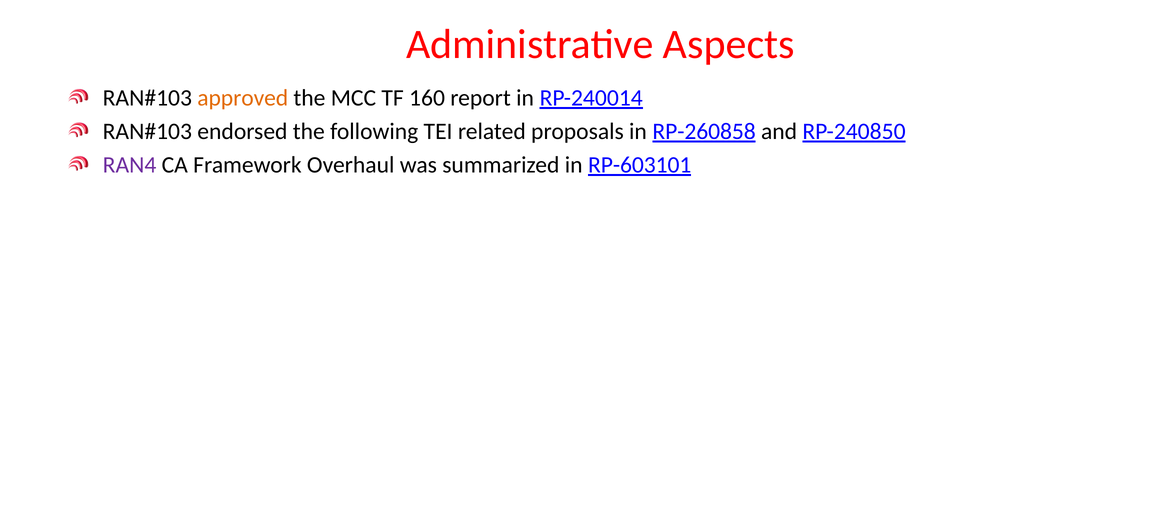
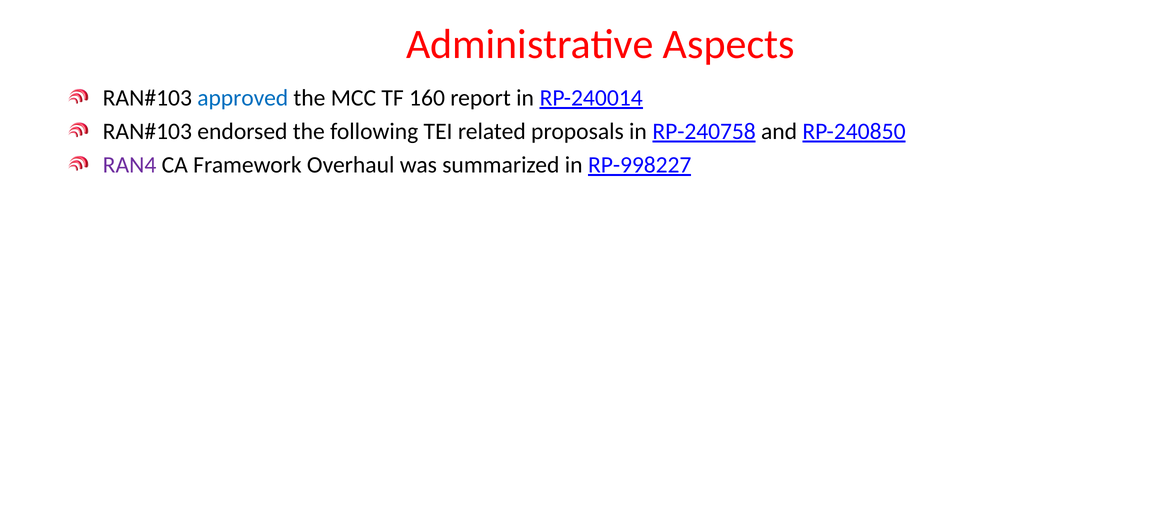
approved colour: orange -> blue (243, 98)
RP-260858: RP-260858 -> RP-240758 (704, 131)
RP-603101: RP-603101 -> RP-998227 (640, 165)
